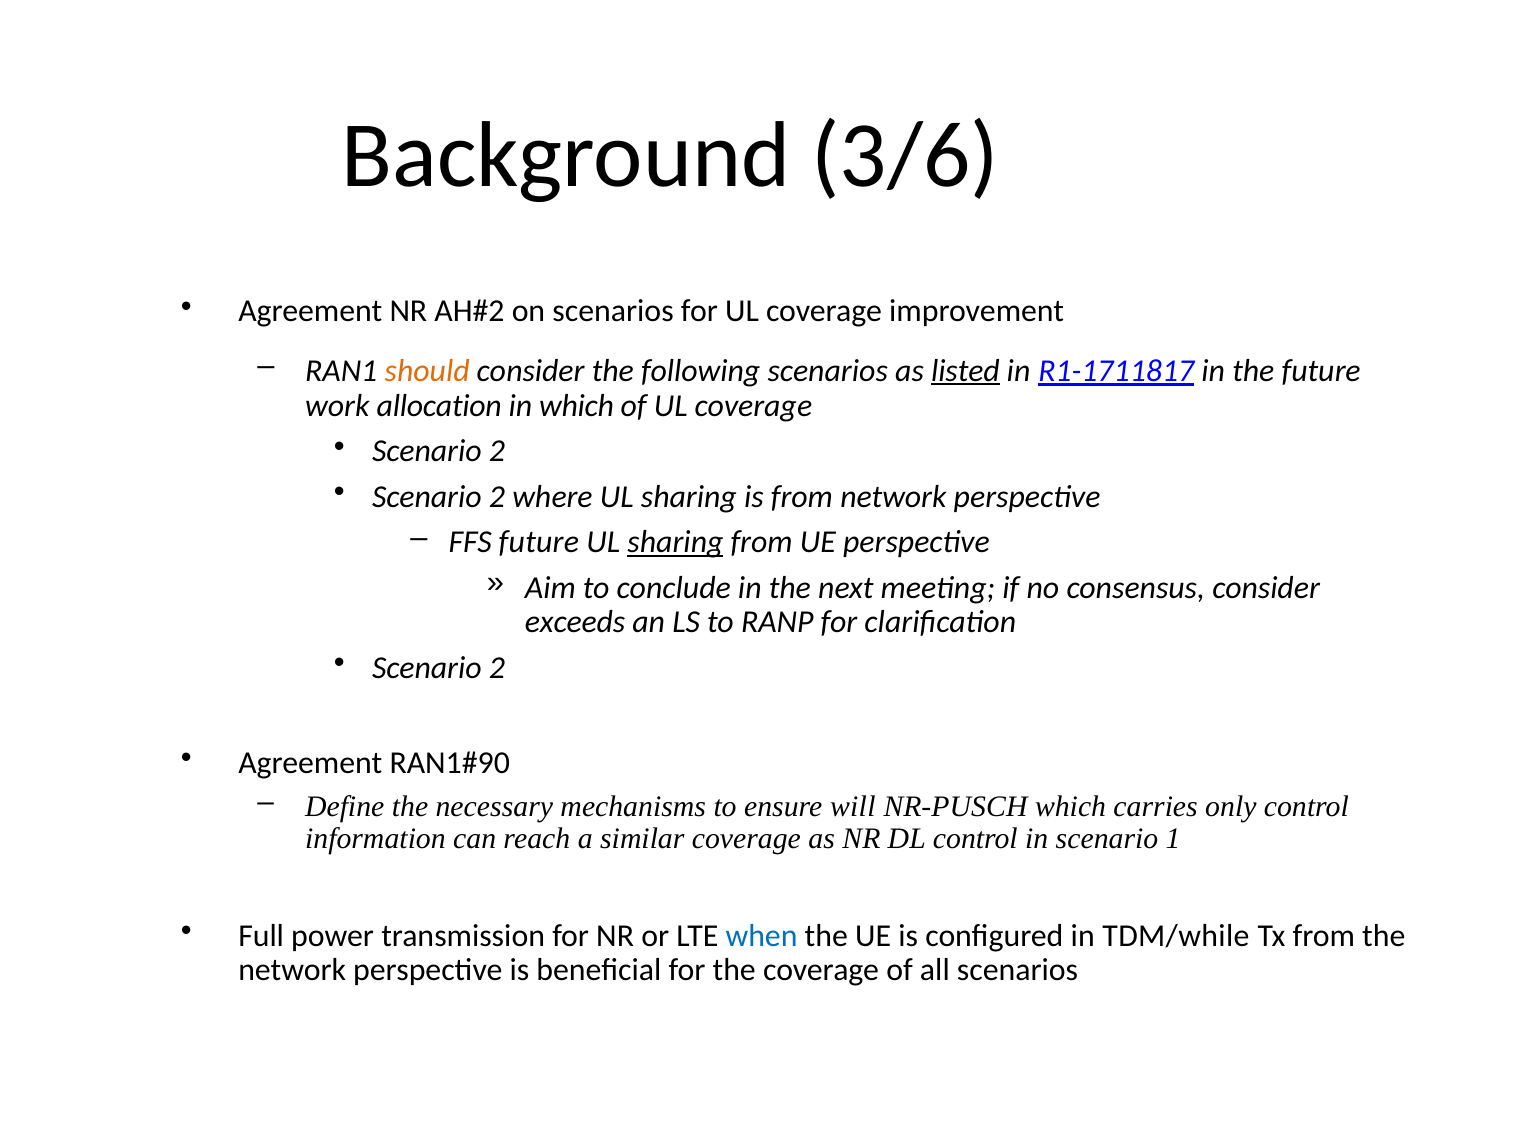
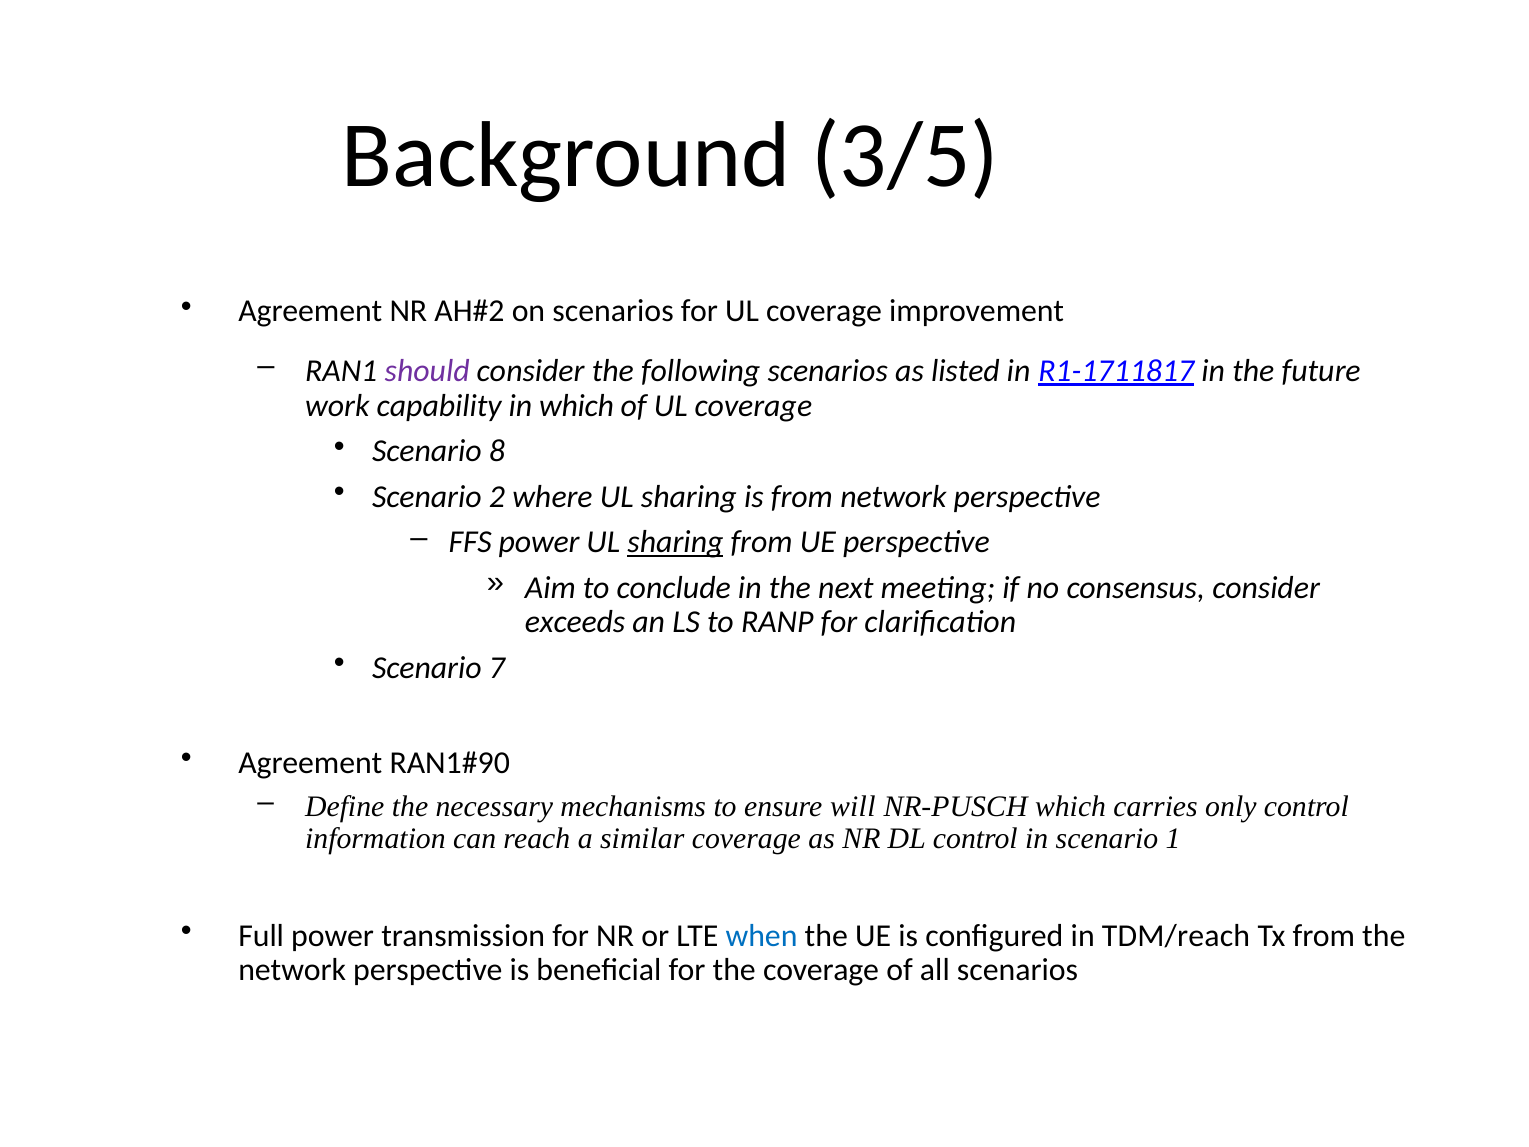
3/6: 3/6 -> 3/5 (905, 156)
should colour: orange -> purple (427, 371)
listed underline: present -> none (965, 371)
allocation: allocation -> capability (439, 406)
2: 2 -> 8 (497, 451)
FFS future: future -> power (539, 542)
2: 2 -> 7 (497, 668)
TDM/while: TDM/while -> TDM/reach (1176, 935)
